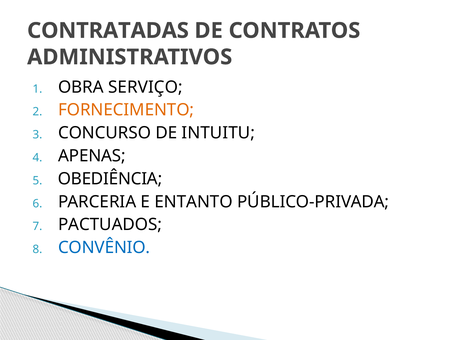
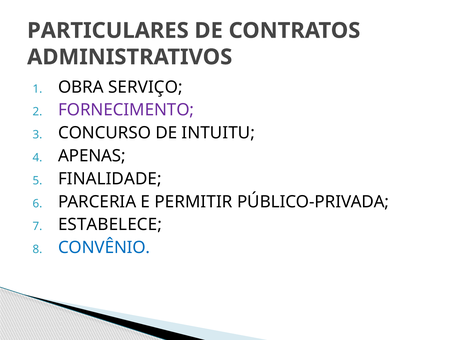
CONTRATADAS: CONTRATADAS -> PARTICULARES (108, 31)
FORNECIMENTO colour: orange -> purple (126, 110)
OBEDIÊNCIA: OBEDIÊNCIA -> FINALIDADE (110, 179)
ENTANTO: ENTANTO -> PERMITIR (194, 202)
PACTUADOS: PACTUADOS -> ESTABELECE (110, 225)
